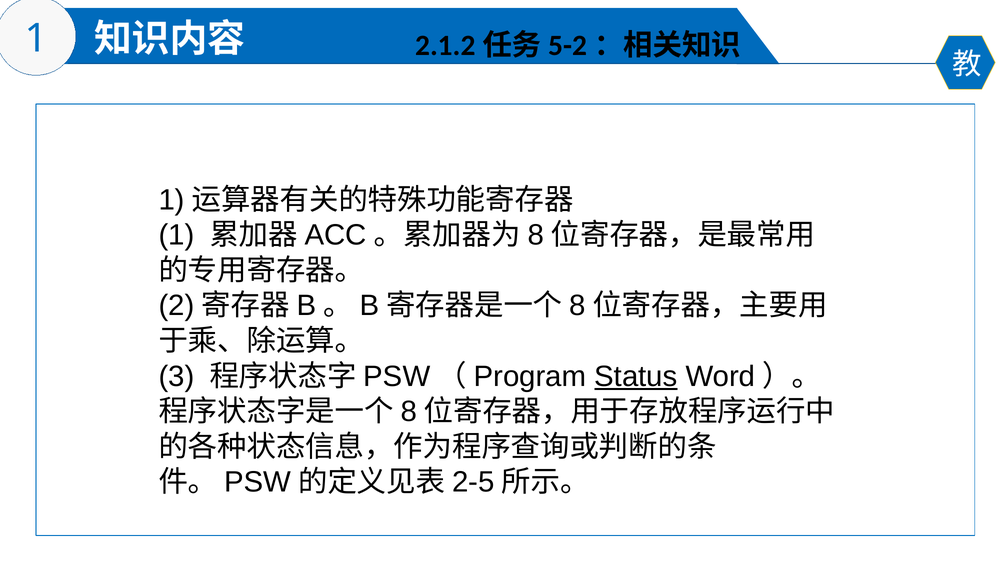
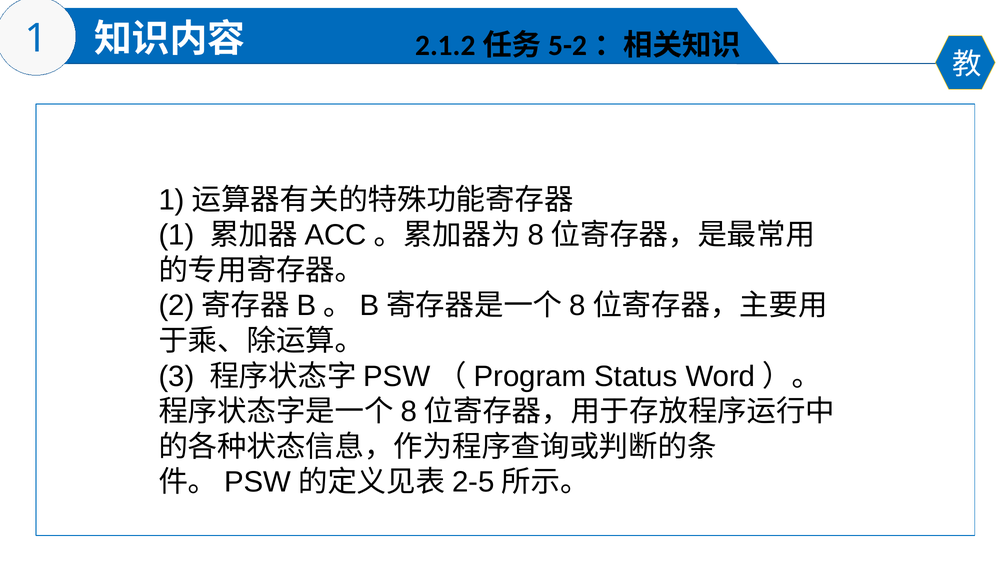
Status underline: present -> none (636, 376)
